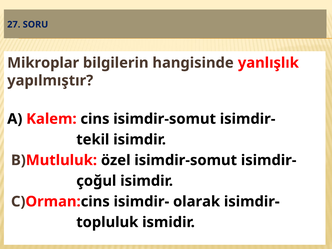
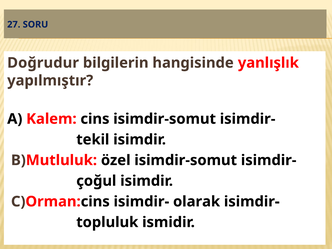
Mikroplar: Mikroplar -> Doğrudur (43, 63)
